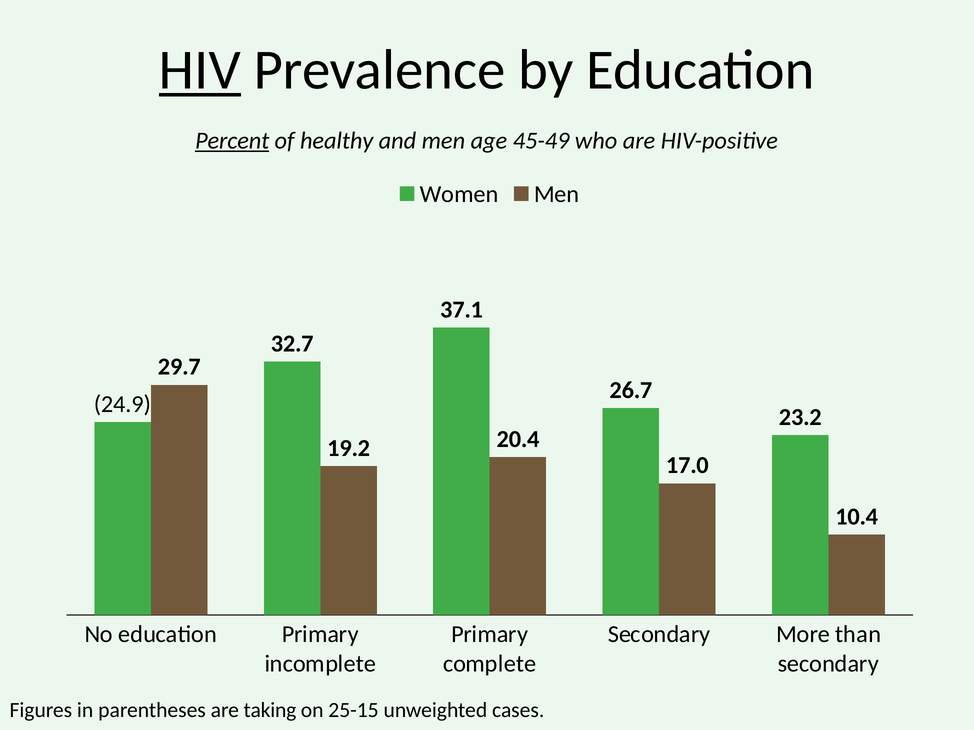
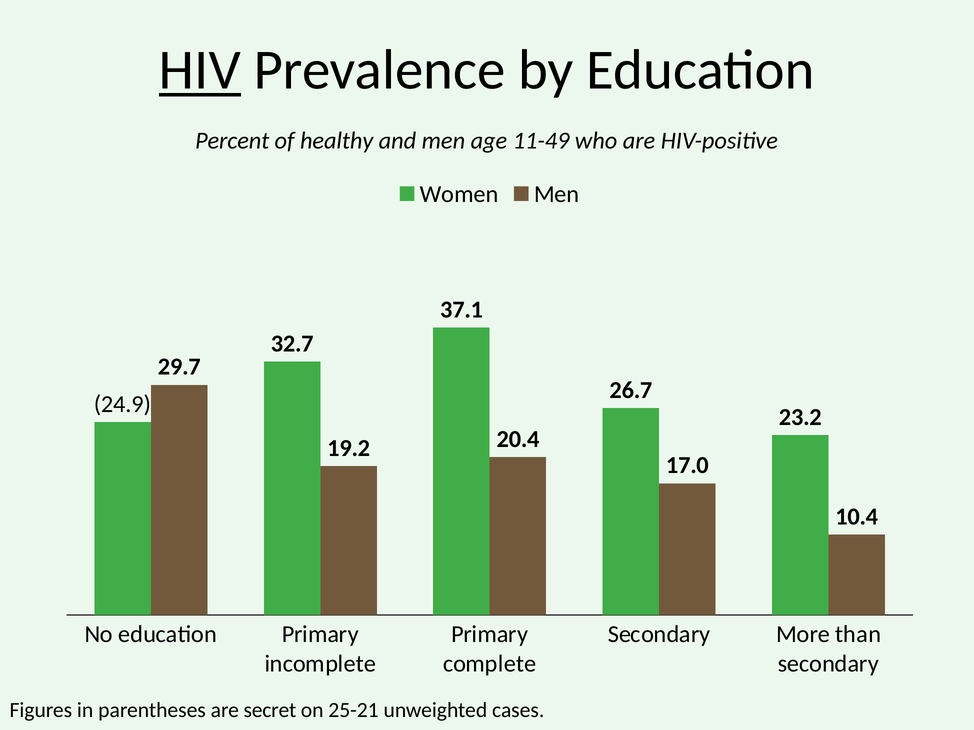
Percent underline: present -> none (232, 141)
45-49: 45-49 -> 11-49 (541, 141)
taking: taking -> secret (270, 710)
25-15: 25-15 -> 25-21 (353, 710)
